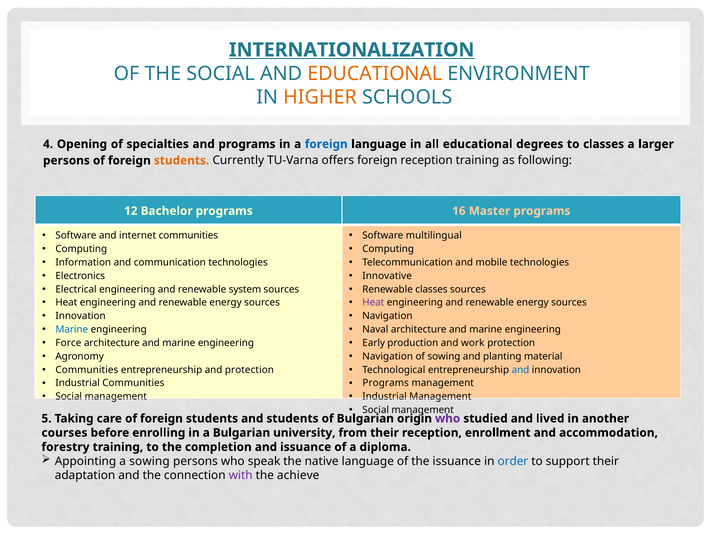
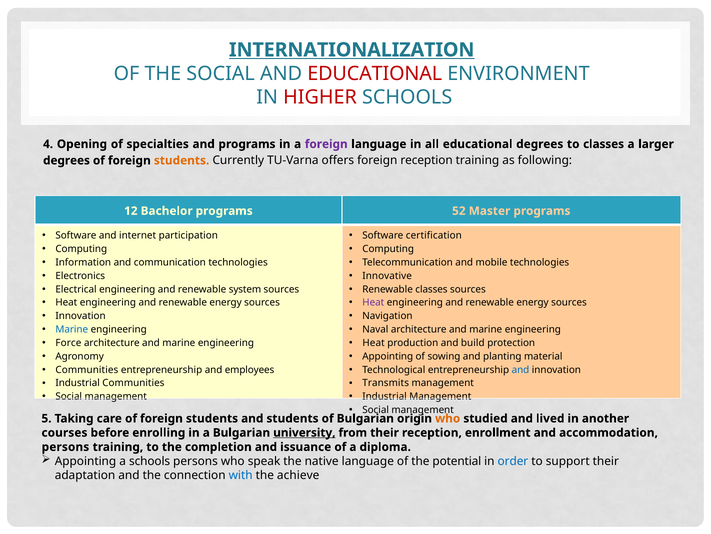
EDUCATIONAL colour: orange -> red (375, 74)
HIGHER colour: orange -> red (320, 97)
foreign colour: blue -> purple (326, 144)
persons: persons -> degrees (66, 160)
16: 16 -> 52 (459, 211)
internet communities: communities -> participation (188, 235)
multilingual: multilingual -> certification (434, 235)
Early: Early -> Heat (374, 342)
work: work -> build (473, 342)
Navigation: Navigation -> Appointing (388, 356)
and protection: protection -> employees (250, 369)
Programs: Programs -> Transmits (386, 383)
who colour: purple -> orange (448, 418)
university underline: none -> present (304, 432)
forestry: forestry -> persons (65, 446)
a sowing: sowing -> schools (150, 461)
the issuance: issuance -> potential (457, 461)
with colour: purple -> blue (241, 475)
